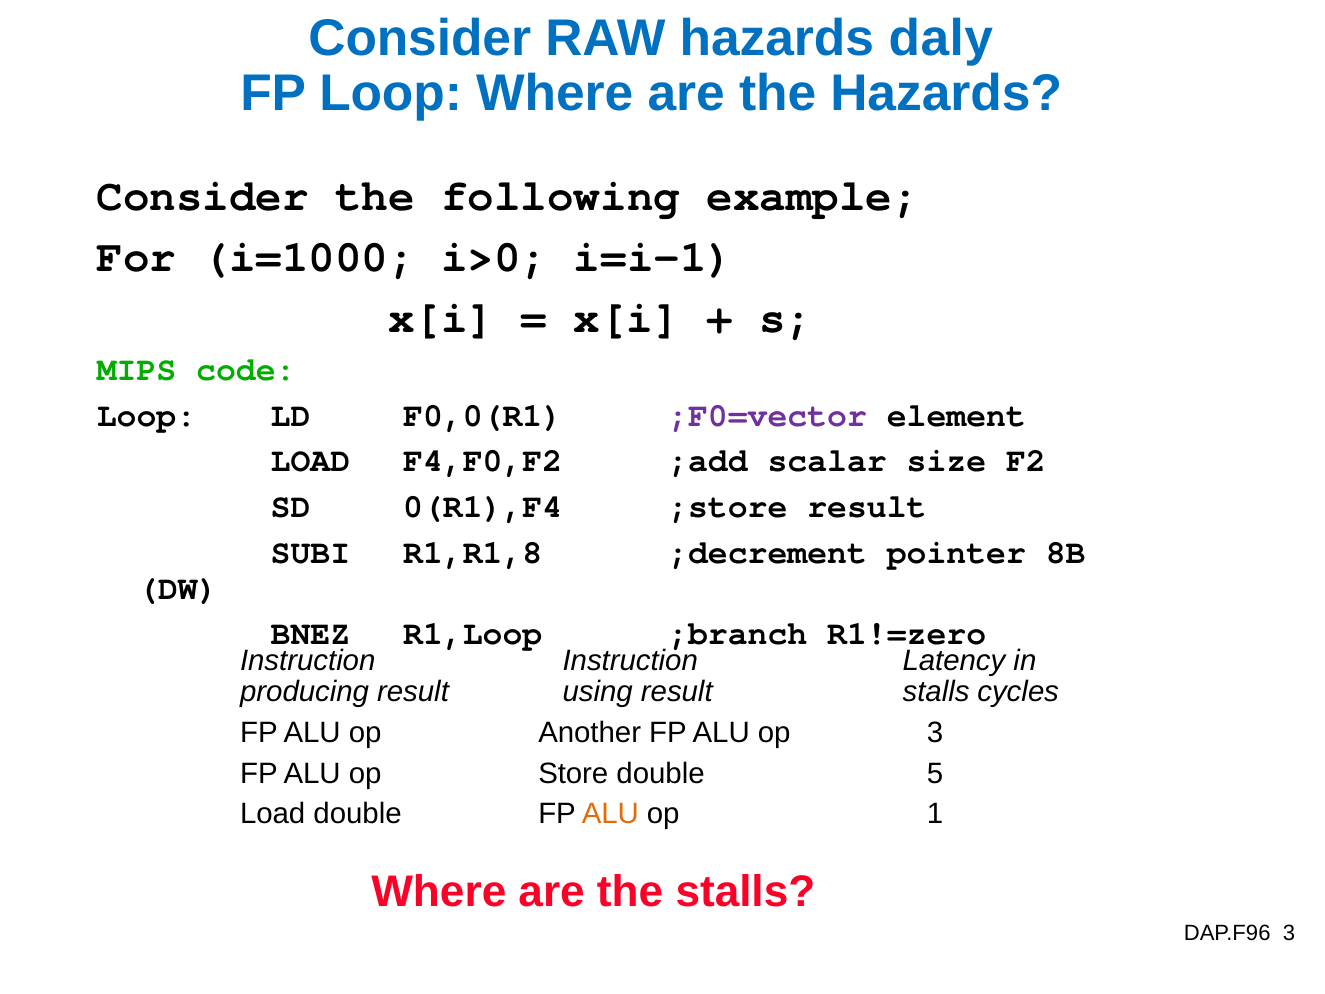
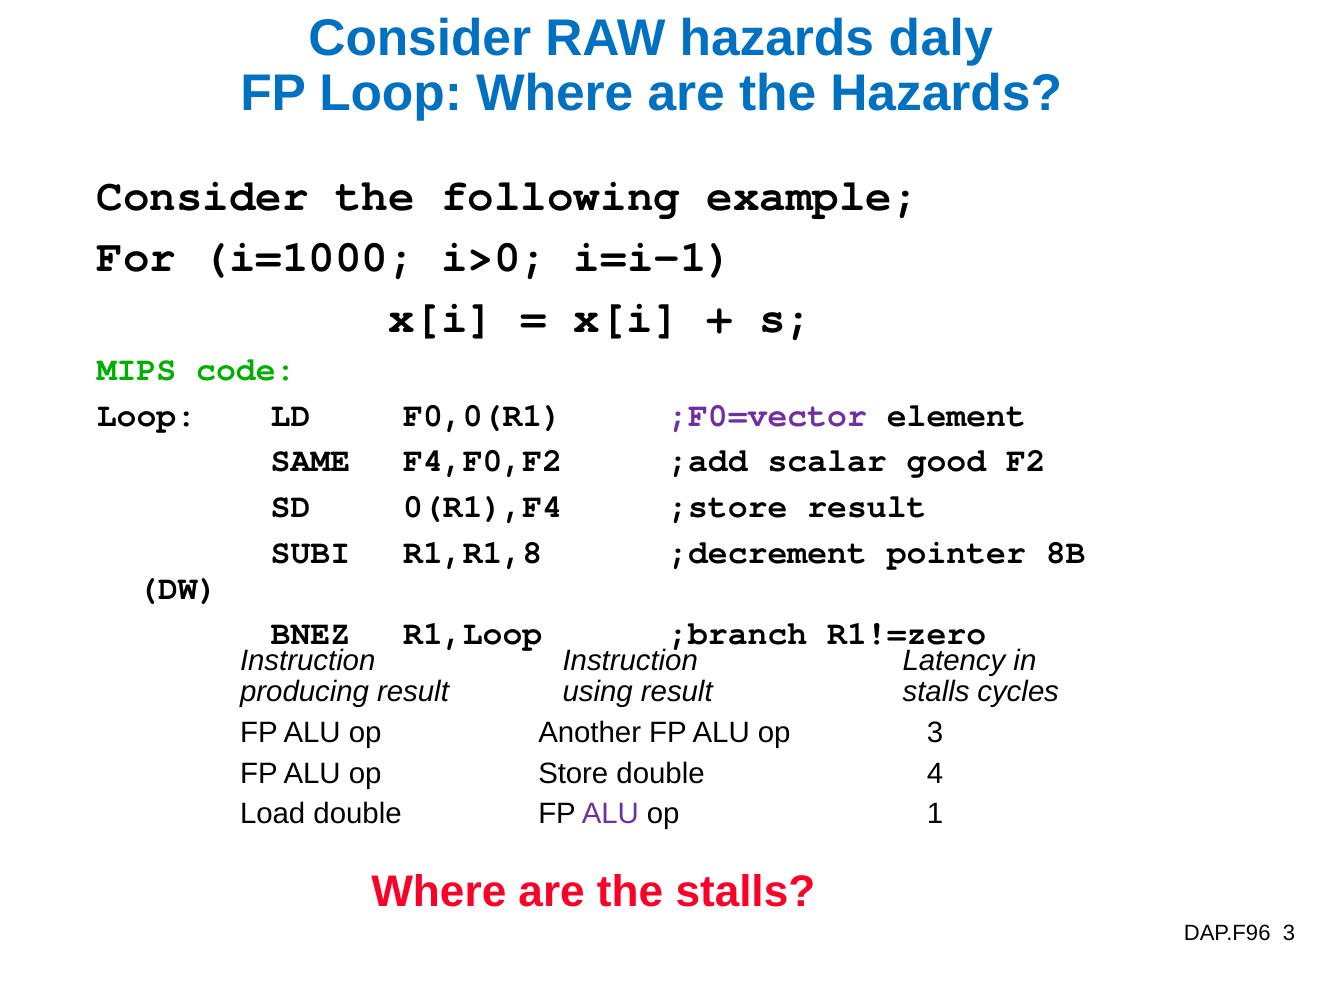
LOAD: LOAD -> SAME (310, 461)
size: size -> good (946, 461)
5: 5 -> 4 (935, 773)
ALU colour: orange -> purple (610, 814)
